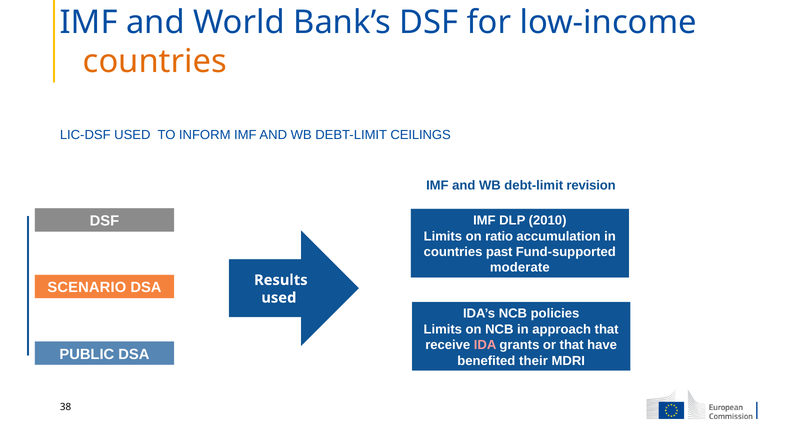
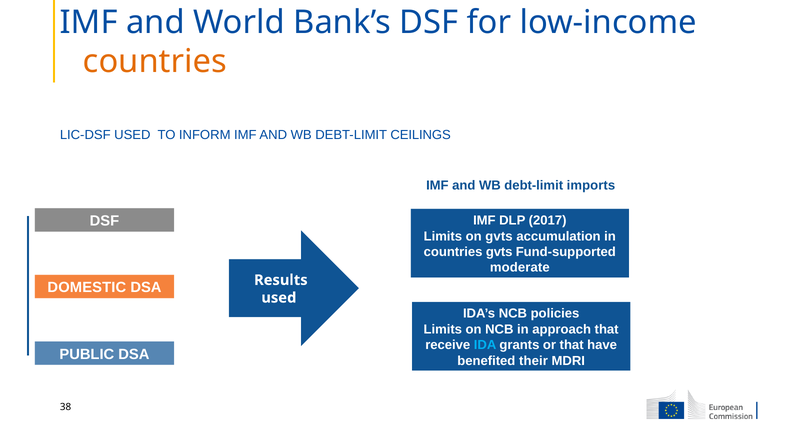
revision: revision -> imports (591, 185)
2010: 2010 -> 2017 (548, 221)
on ratio: ratio -> gvts (499, 236)
countries past: past -> gvts (499, 252)
SCENARIO: SCENARIO -> DOMESTIC (87, 288)
IDA colour: pink -> light blue (485, 345)
